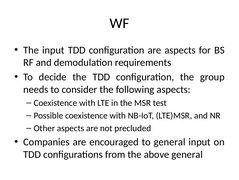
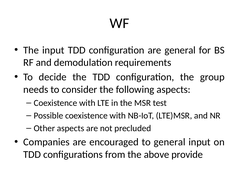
are aspects: aspects -> general (180, 50)
above general: general -> provide (187, 154)
